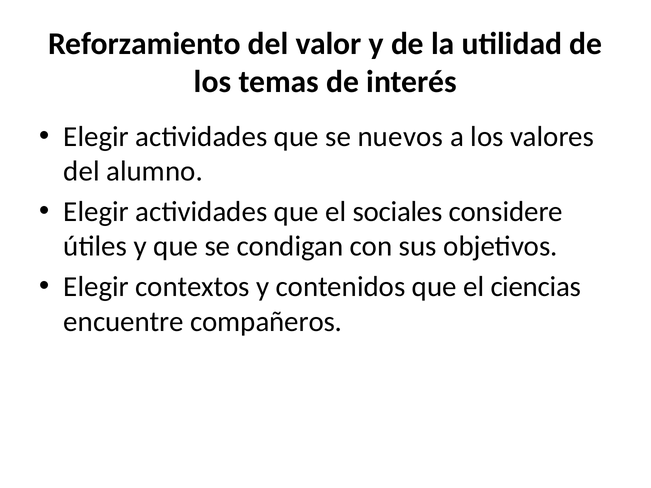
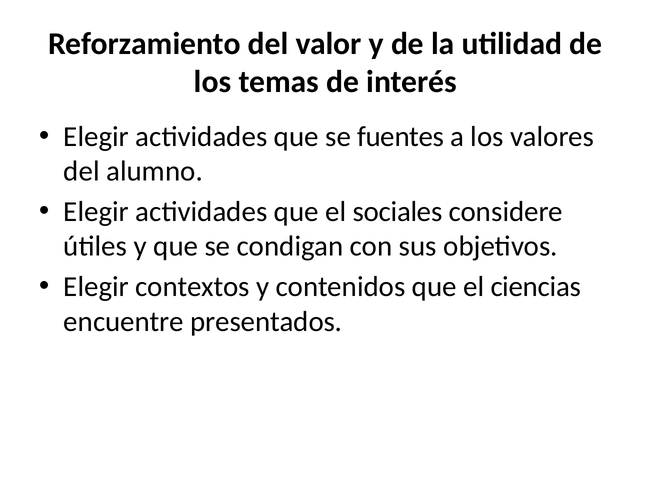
nuevos: nuevos -> fuentes (401, 137)
compañeros: compañeros -> presentados (266, 322)
